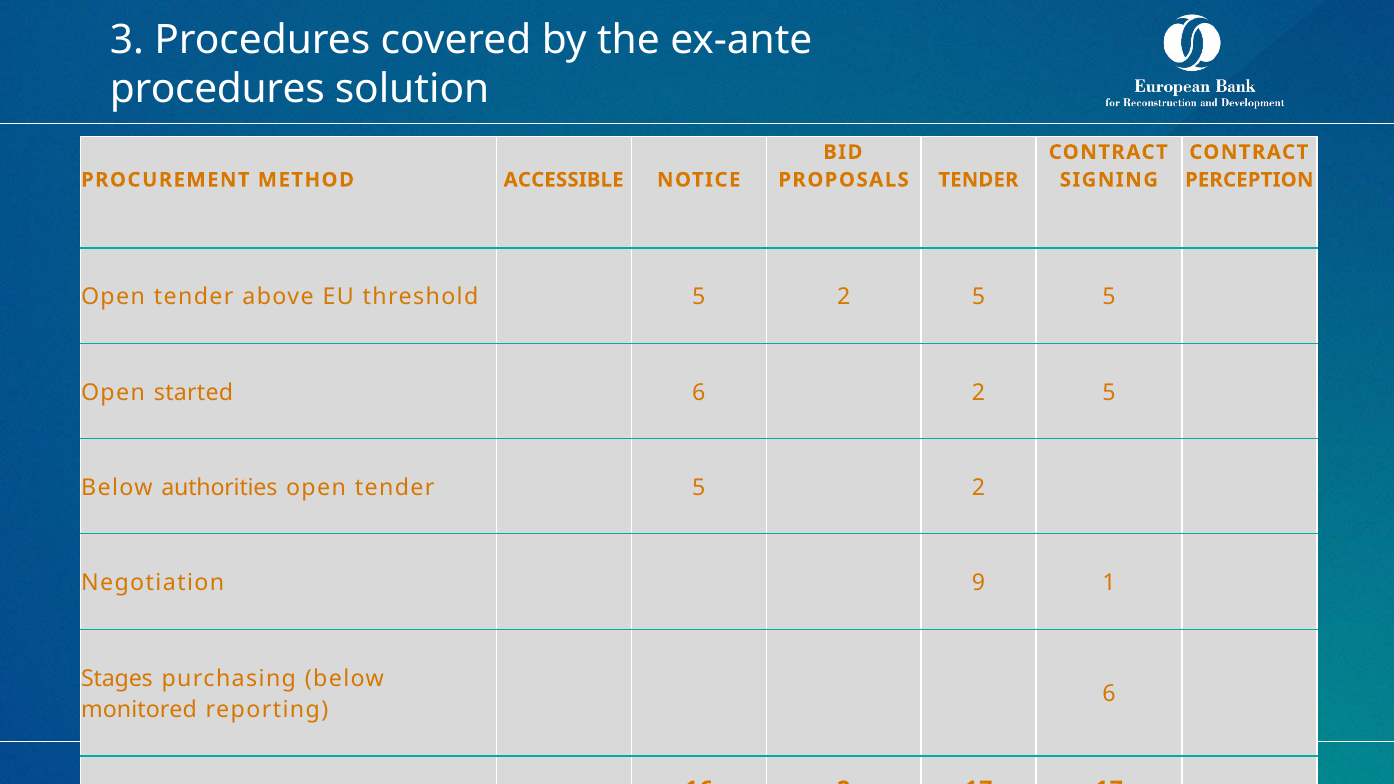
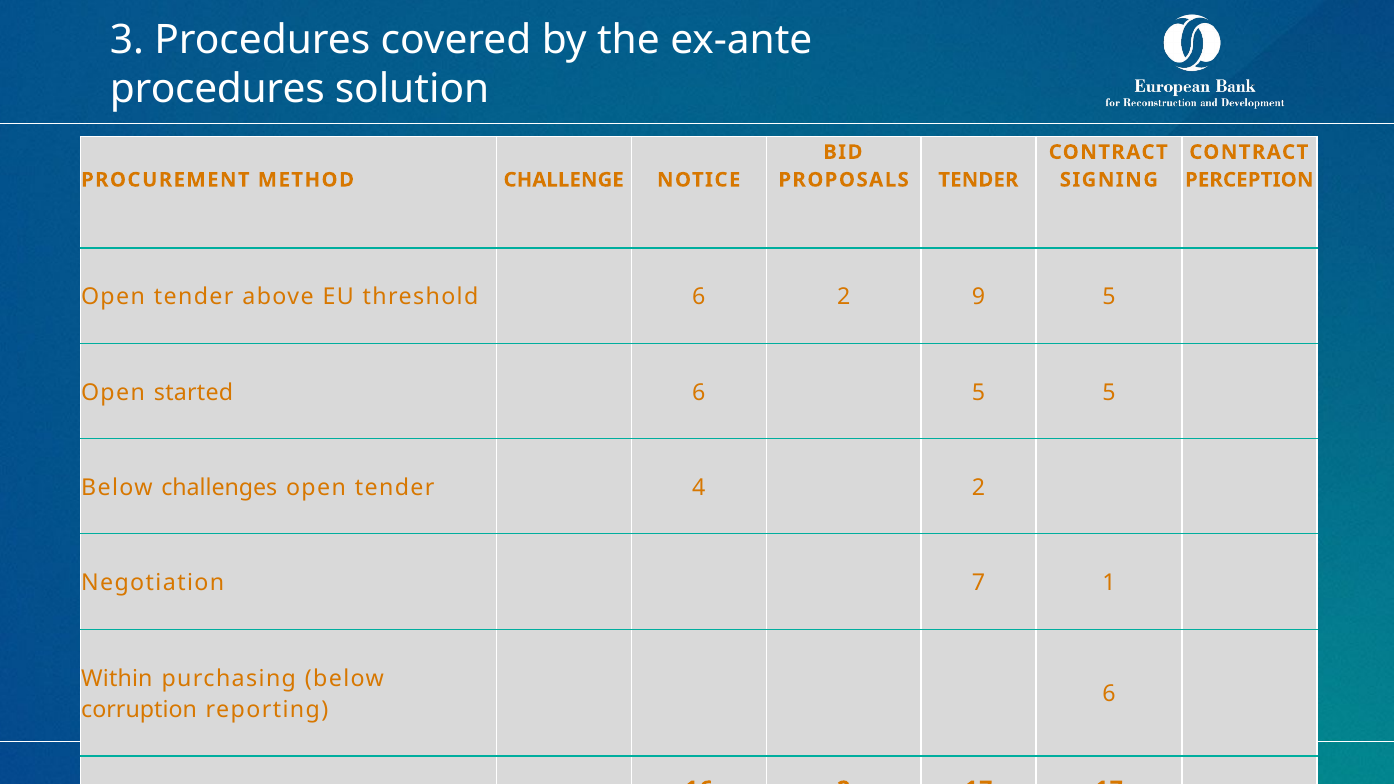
ACCESSIBLE: ACCESSIBLE -> CHALLENGE (564, 180)
threshold 5: 5 -> 6 (699, 297)
5: 5 -> 9 (979, 297)
6 2: 2 -> 5 (979, 393)
authorities: authorities -> challenges (219, 488)
tender 5: 5 -> 4 (699, 488)
9: 9 -> 7 (979, 583)
Stages: Stages -> Within (117, 679)
monitored: monitored -> corruption (139, 710)
